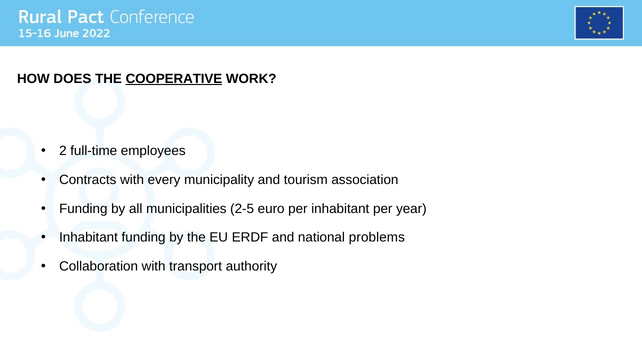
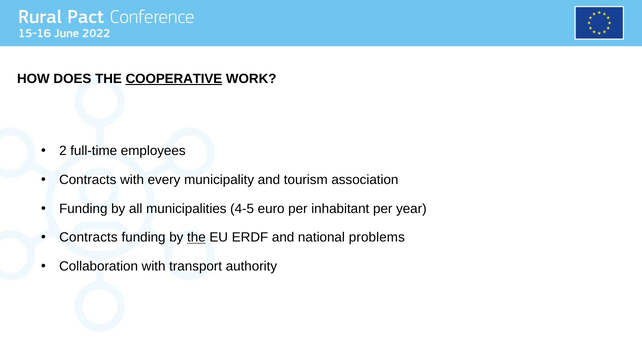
2-5: 2-5 -> 4-5 (242, 209)
Inhabitant: Inhabitant -> Contracts (88, 238)
the underline: none -> present (196, 238)
